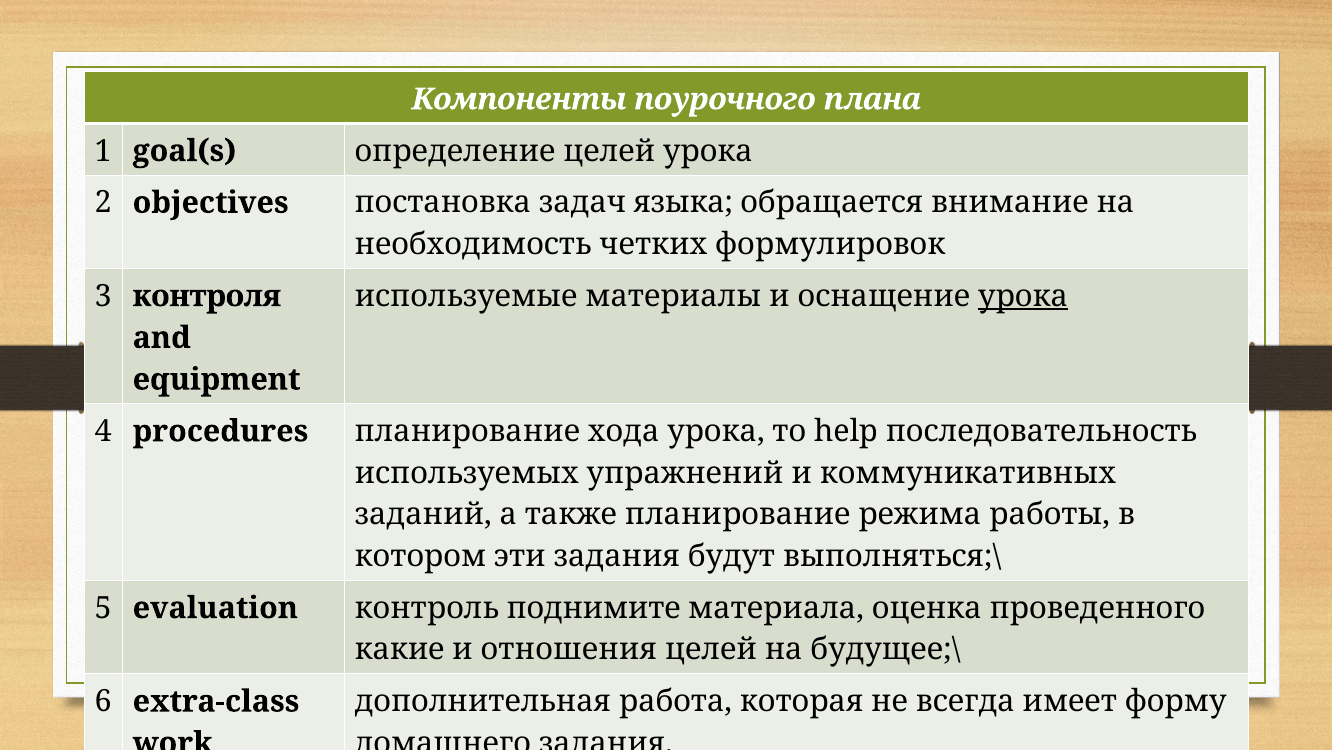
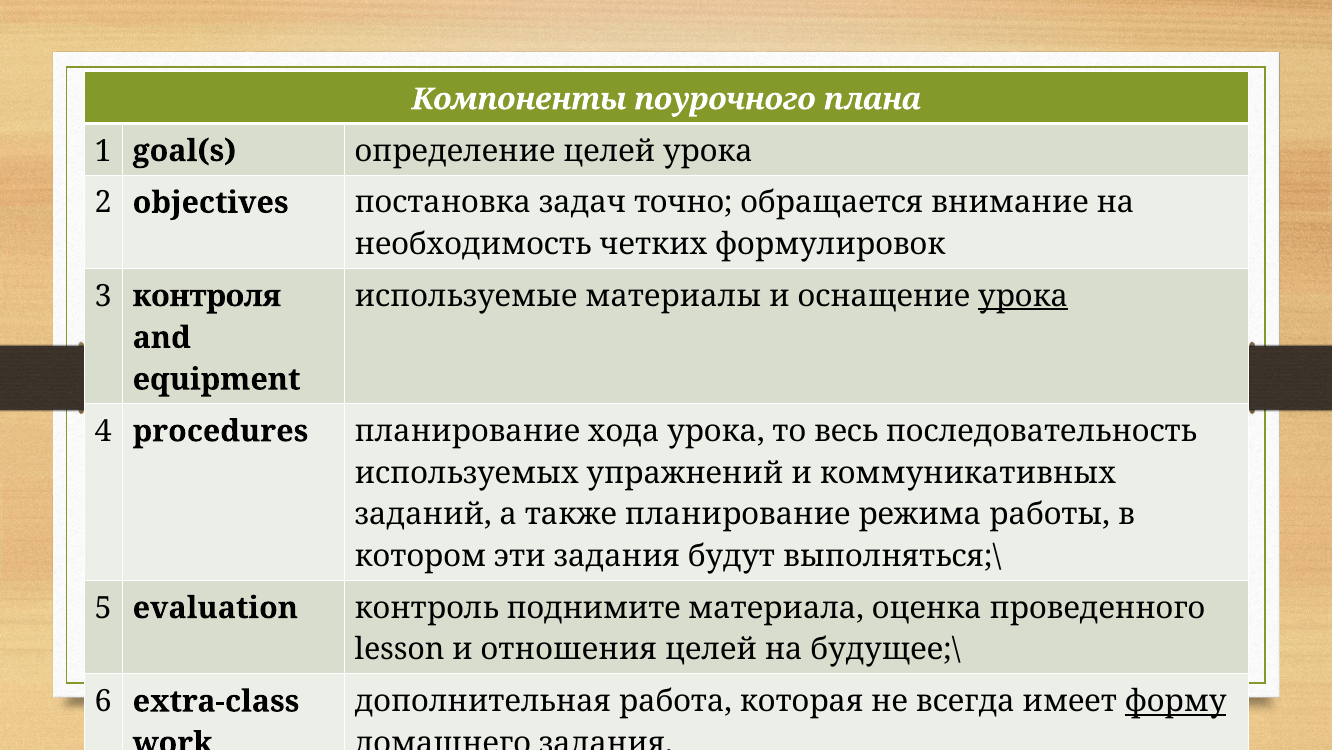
языка: языка -> точно (683, 203)
help: help -> весь (846, 431)
какие: какие -> lesson (400, 649)
форму underline: none -> present (1176, 701)
